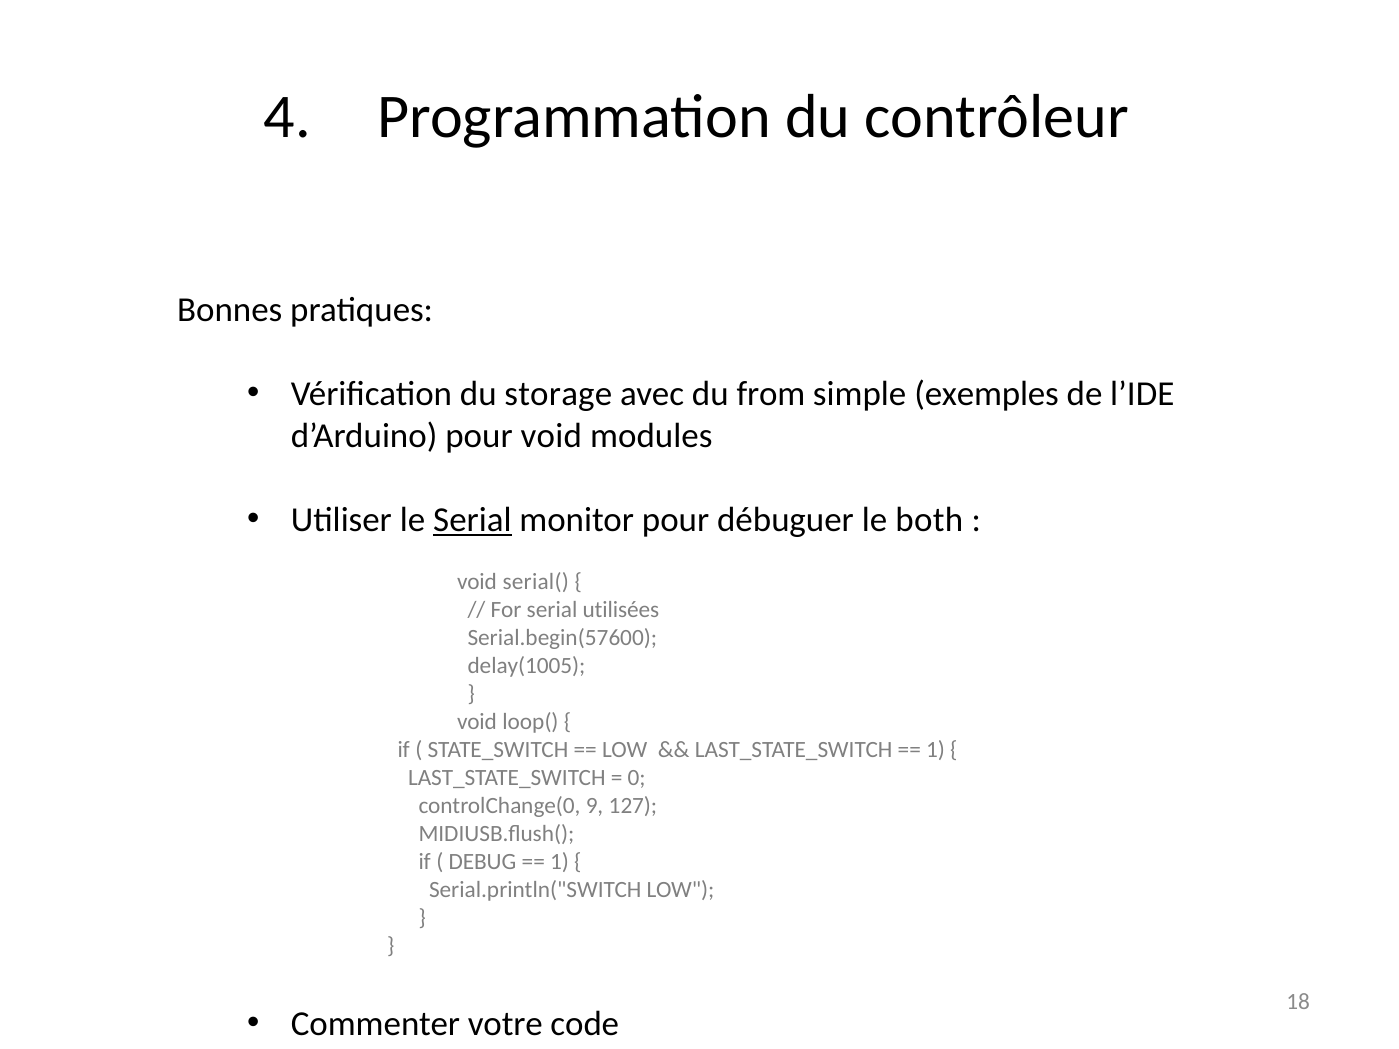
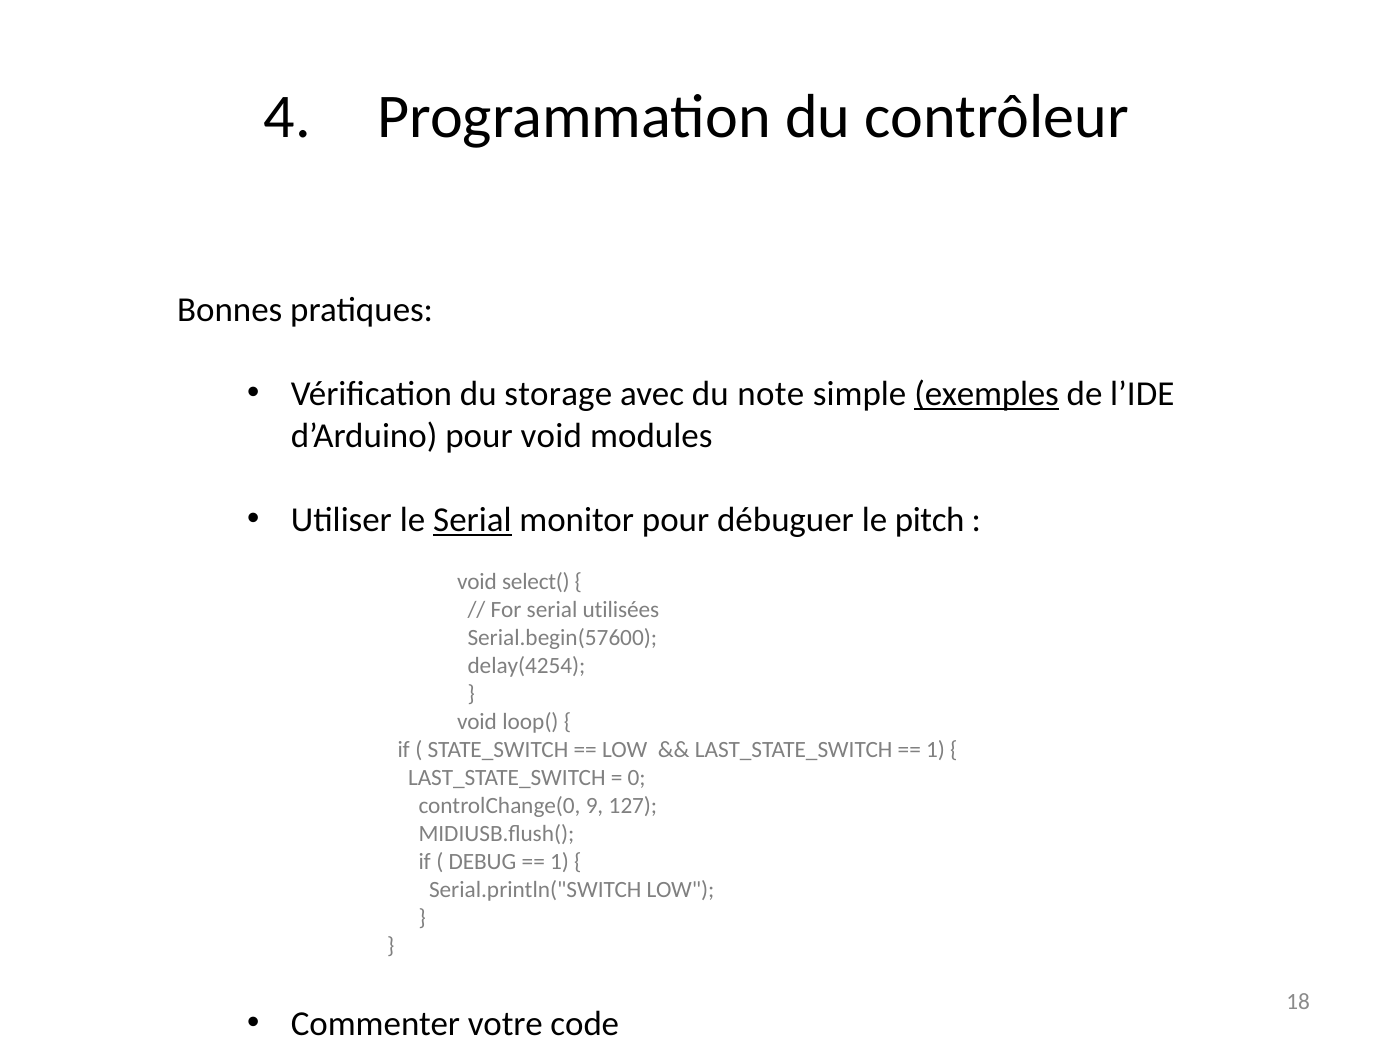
from: from -> note (771, 394)
exemples underline: none -> present (987, 394)
both: both -> pitch (930, 520)
serial(: serial( -> select( (536, 582)
delay(1005: delay(1005 -> delay(4254 (526, 666)
